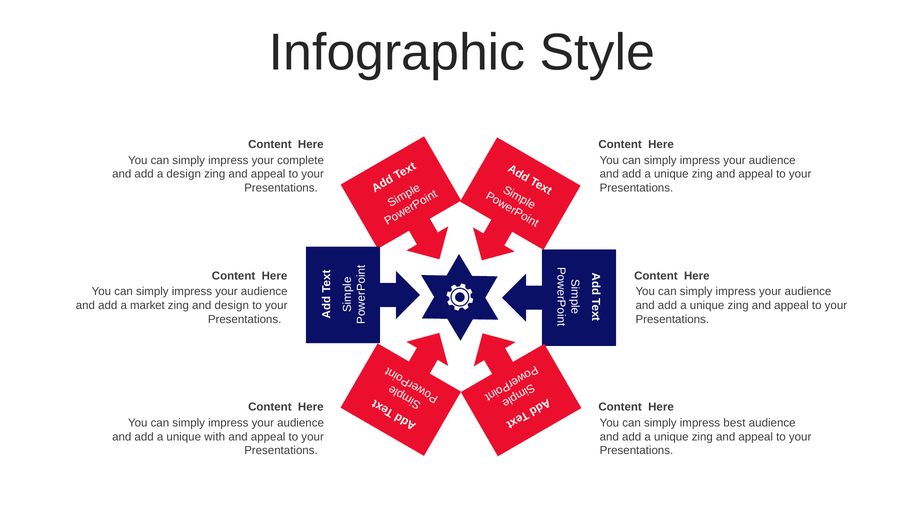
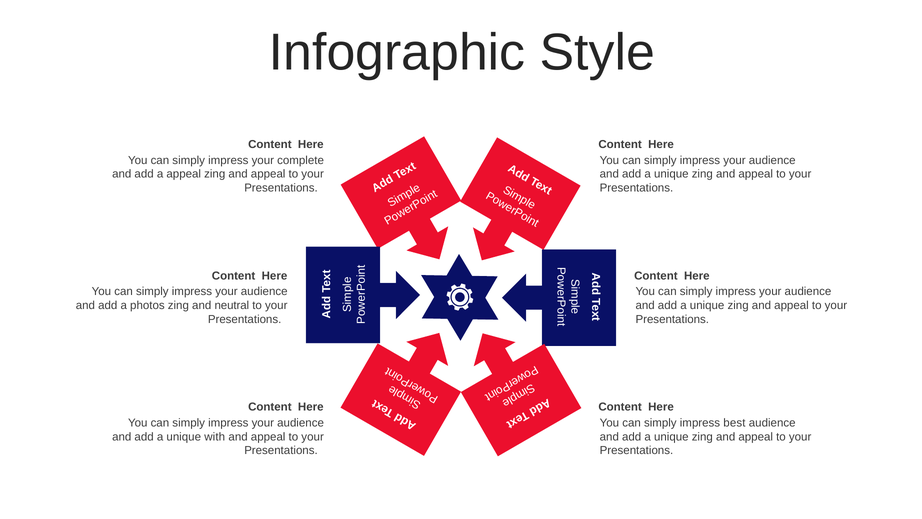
a design: design -> appeal (184, 174)
market: market -> photos (147, 305)
and design: design -> neutral (232, 305)
